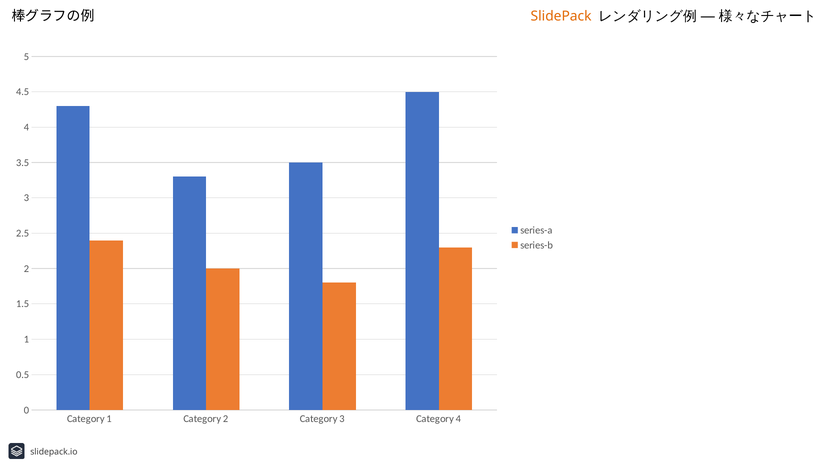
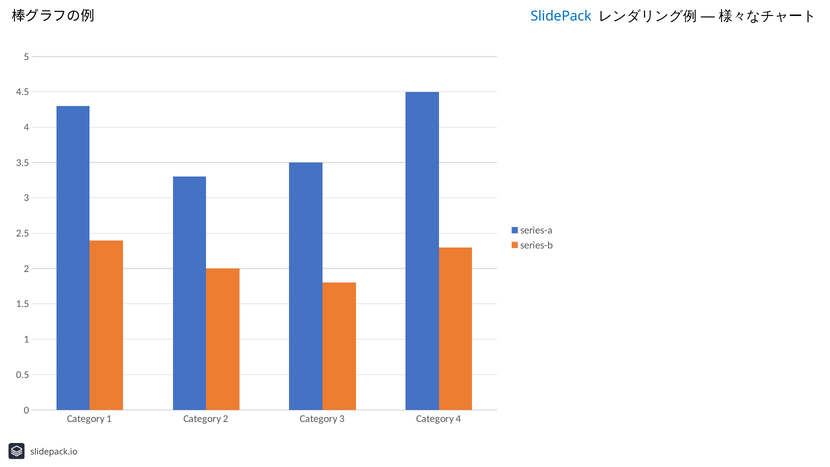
SlidePack colour: orange -> blue (561, 16)
